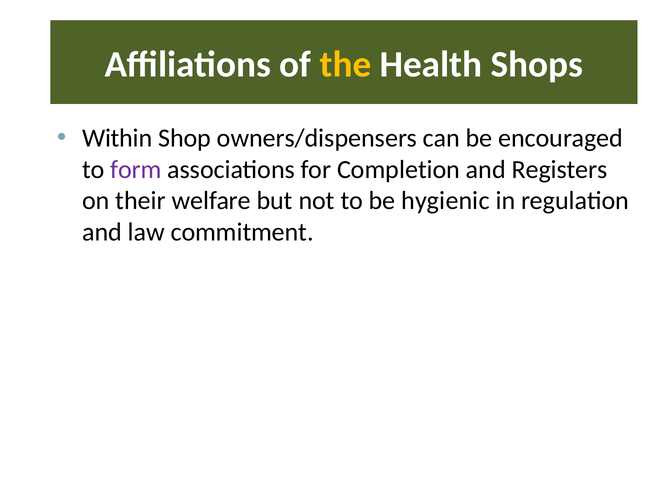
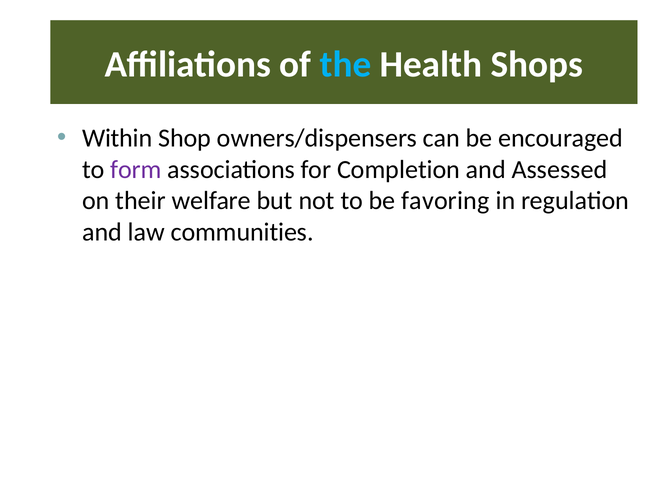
the colour: yellow -> light blue (345, 65)
Registers: Registers -> Assessed (559, 170)
hygienic: hygienic -> favoring (445, 201)
commitment: commitment -> communities (242, 232)
